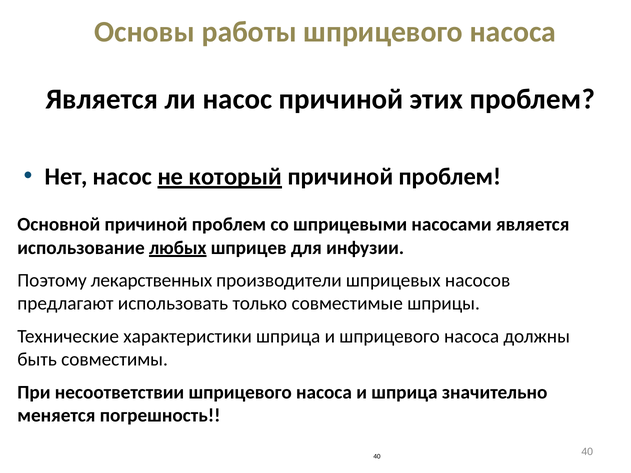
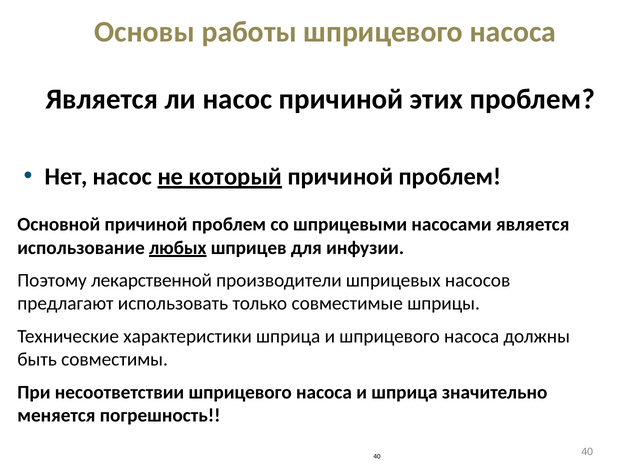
лекарственных: лекарственных -> лекарственной (152, 281)
